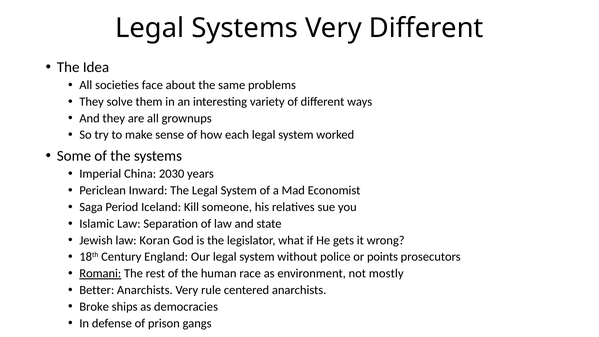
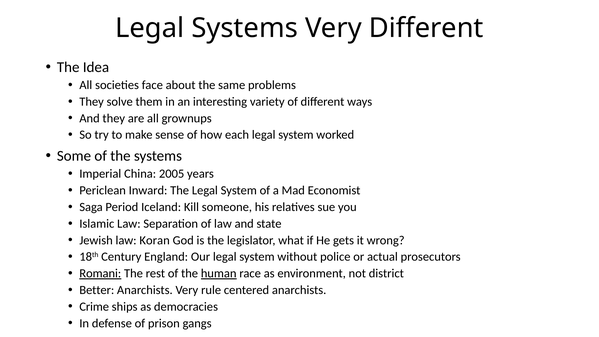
2030: 2030 -> 2005 (172, 174)
points: points -> actual (382, 257)
human underline: none -> present (219, 273)
mostly: mostly -> district (386, 273)
Broke: Broke -> Crime (94, 307)
